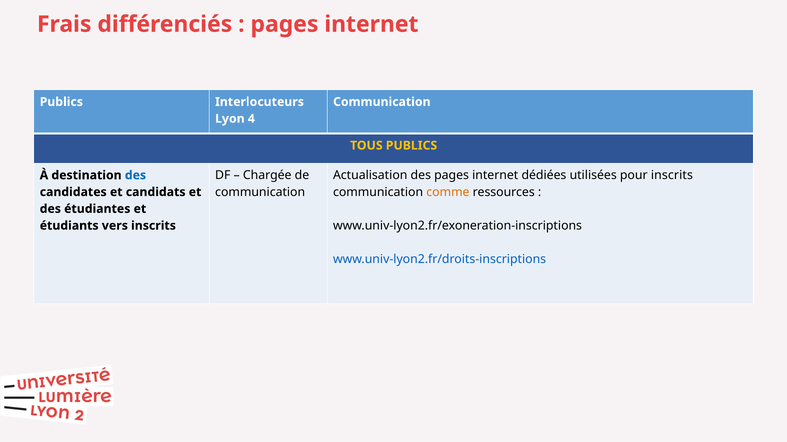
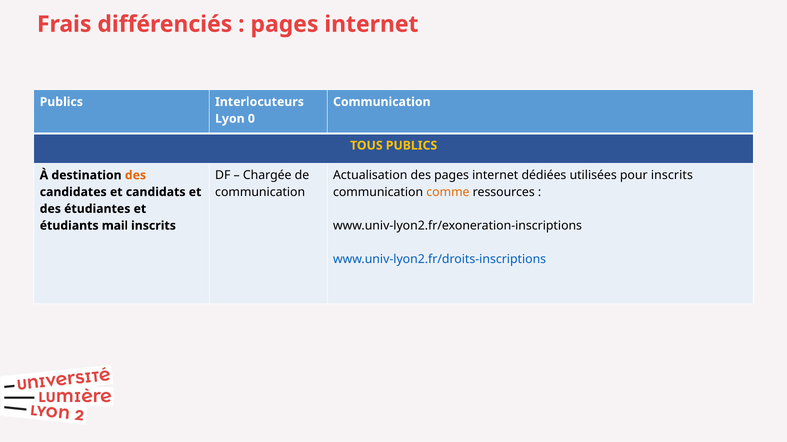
4: 4 -> 0 (251, 119)
des colour: blue -> orange (135, 175)
vers: vers -> mail (115, 226)
